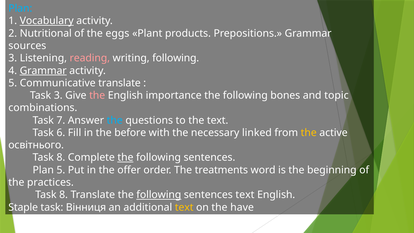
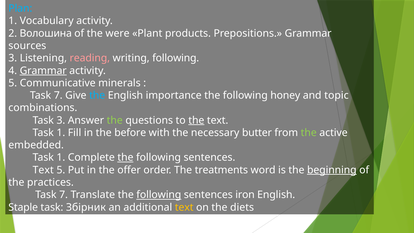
Vocabulary underline: present -> none (47, 21)
Nutritional: Nutritional -> Волошина (46, 33)
eggs: eggs -> were (118, 33)
Communicative translate: translate -> minerals (119, 83)
3: 3 -> 7 (58, 95)
the colour: pink -> light blue (97, 95)
bones: bones -> honey (285, 95)
Task 7: 7 -> 3 (61, 120)
the colour: light blue -> light green (115, 120)
the underline: none -> present (196, 120)
6: 6 -> 1 (61, 133)
linked: linked -> butter (257, 133)
the colour: yellow -> light green (309, 133)
освітнього: освітнього -> embedded (36, 145)
8: 8 -> 1 (61, 157)
Plan: Plan -> Text (43, 170)
beginning underline: none -> present (332, 170)
8: 8 -> 7 (64, 195)
sentences text: text -> iron (245, 195)
Вінниця: Вінниця -> Збірник (86, 207)
have: have -> diets (242, 207)
